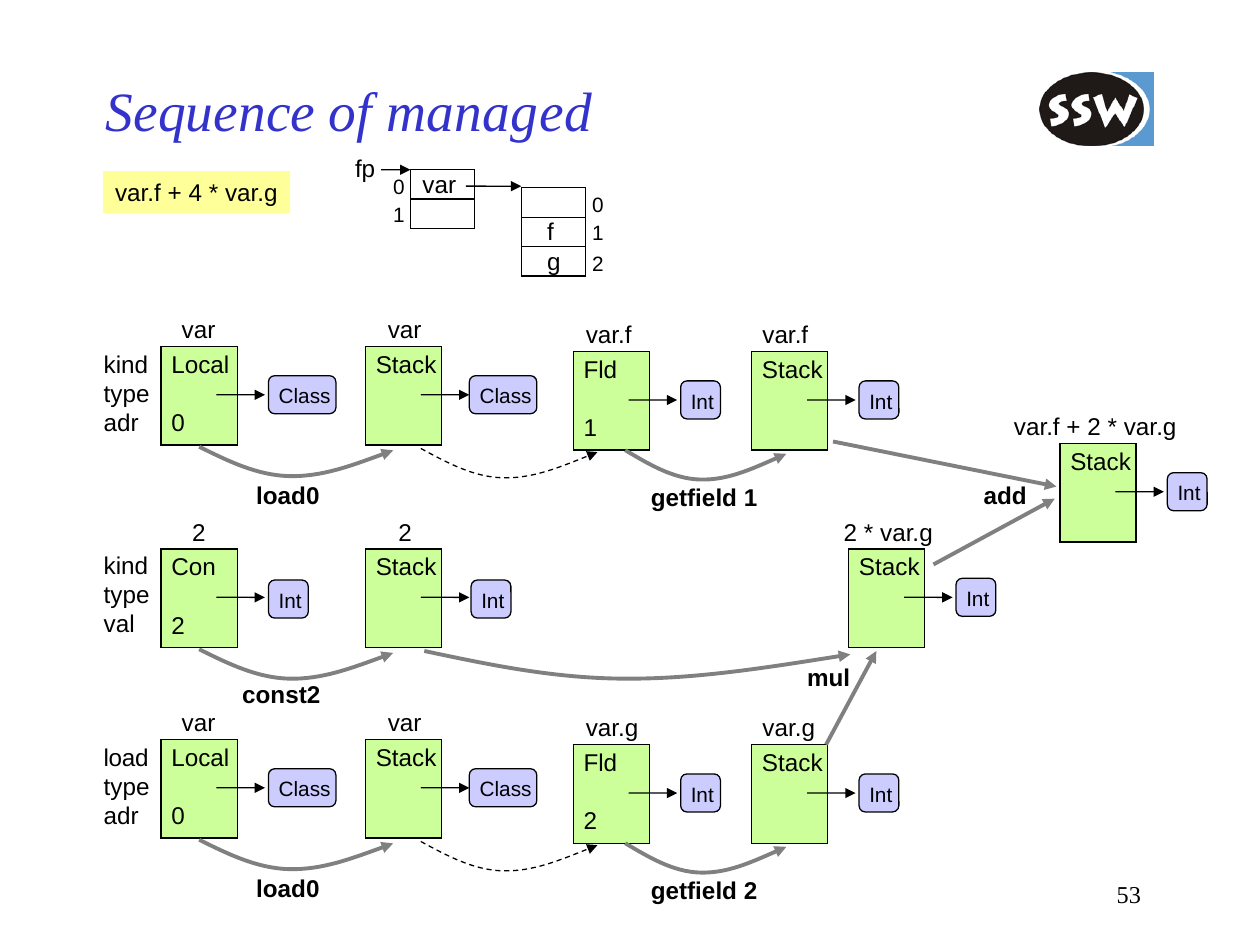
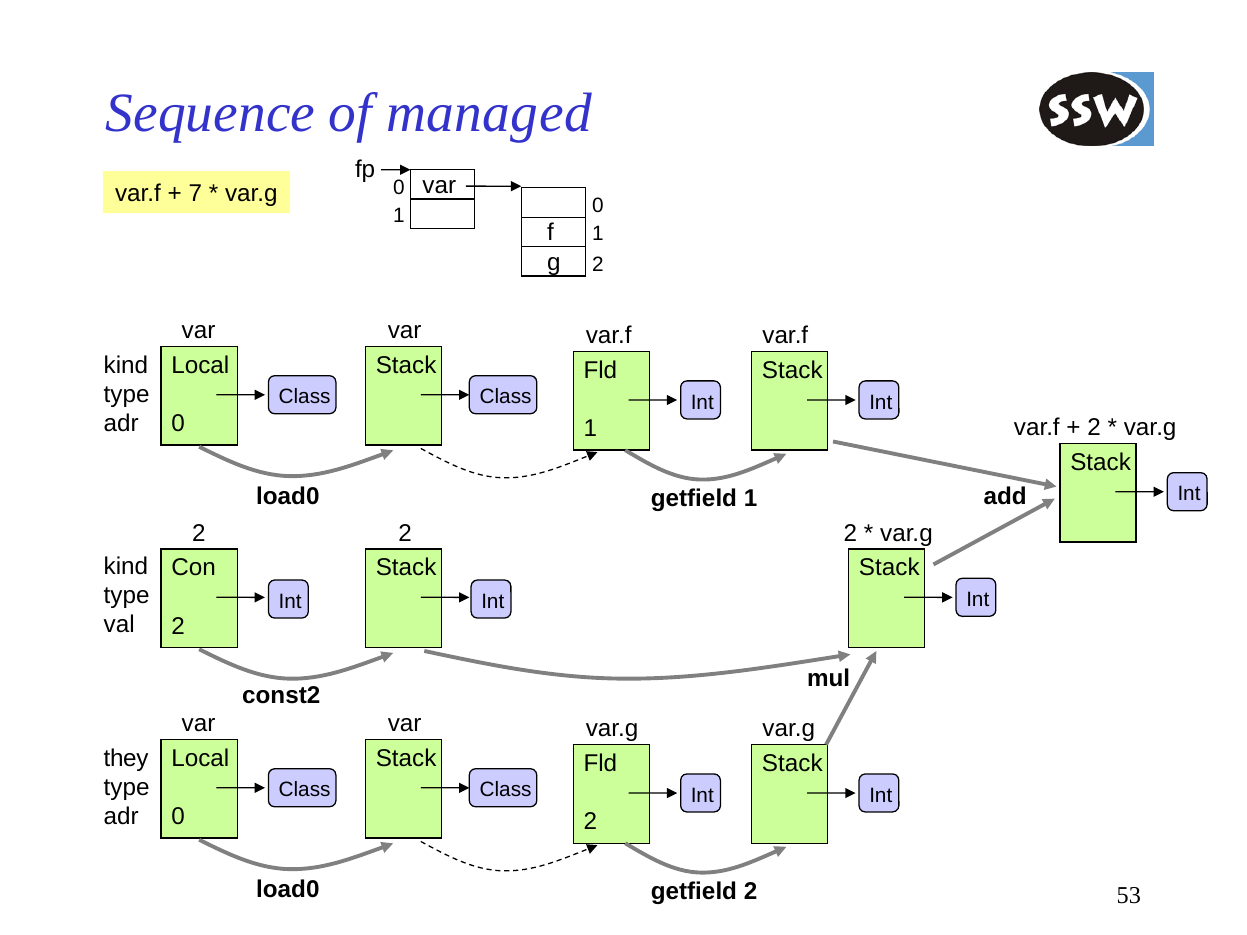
4: 4 -> 7 (195, 194)
load: load -> they (126, 759)
